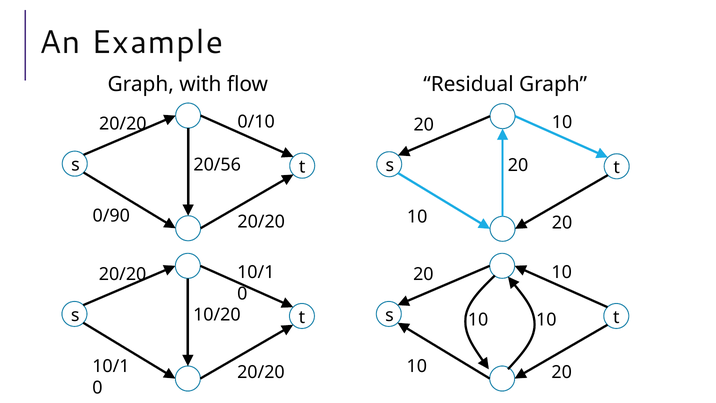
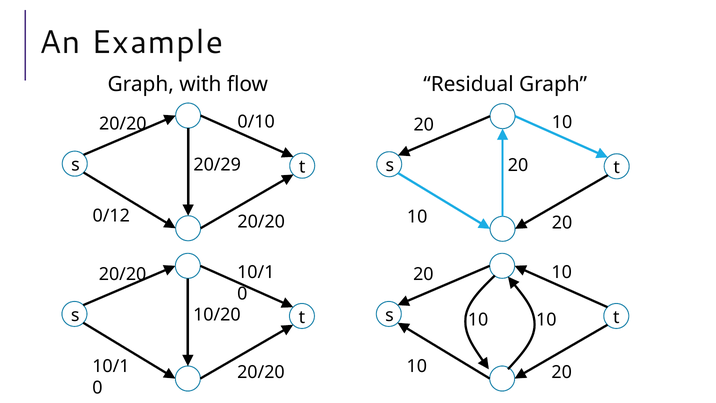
20/56: 20/56 -> 20/29 (217, 164)
0/90: 0/90 -> 0/12 (111, 216)
